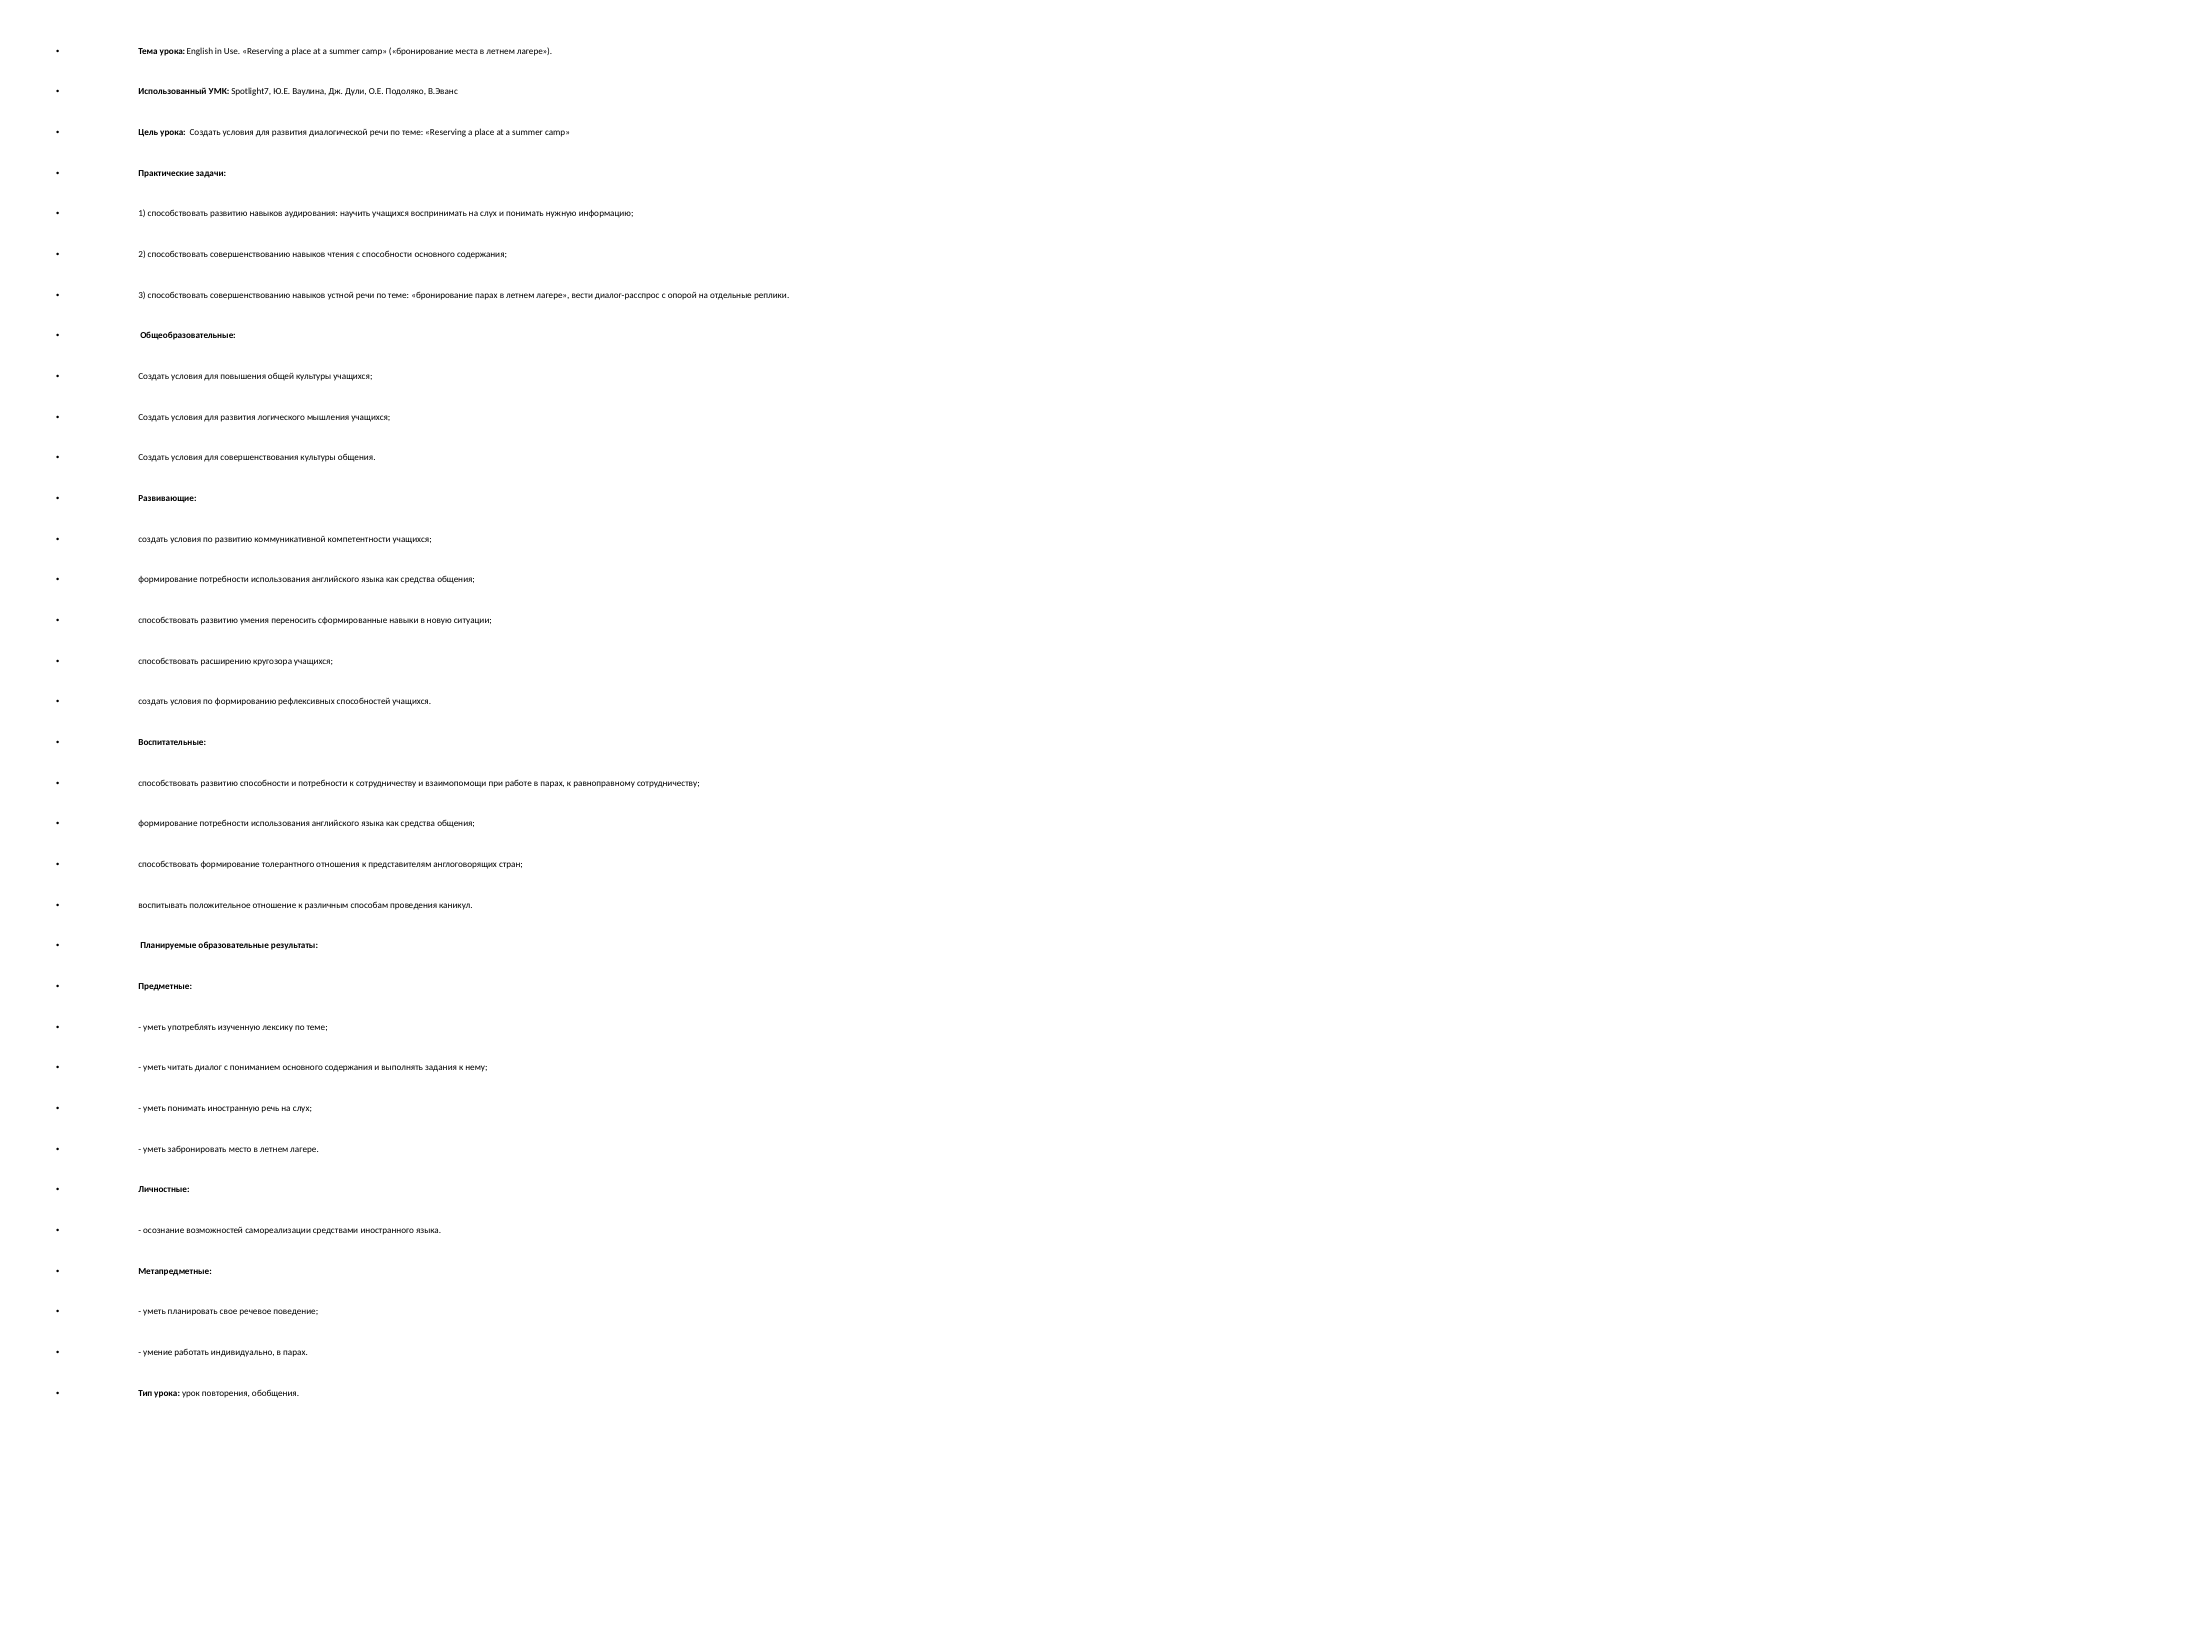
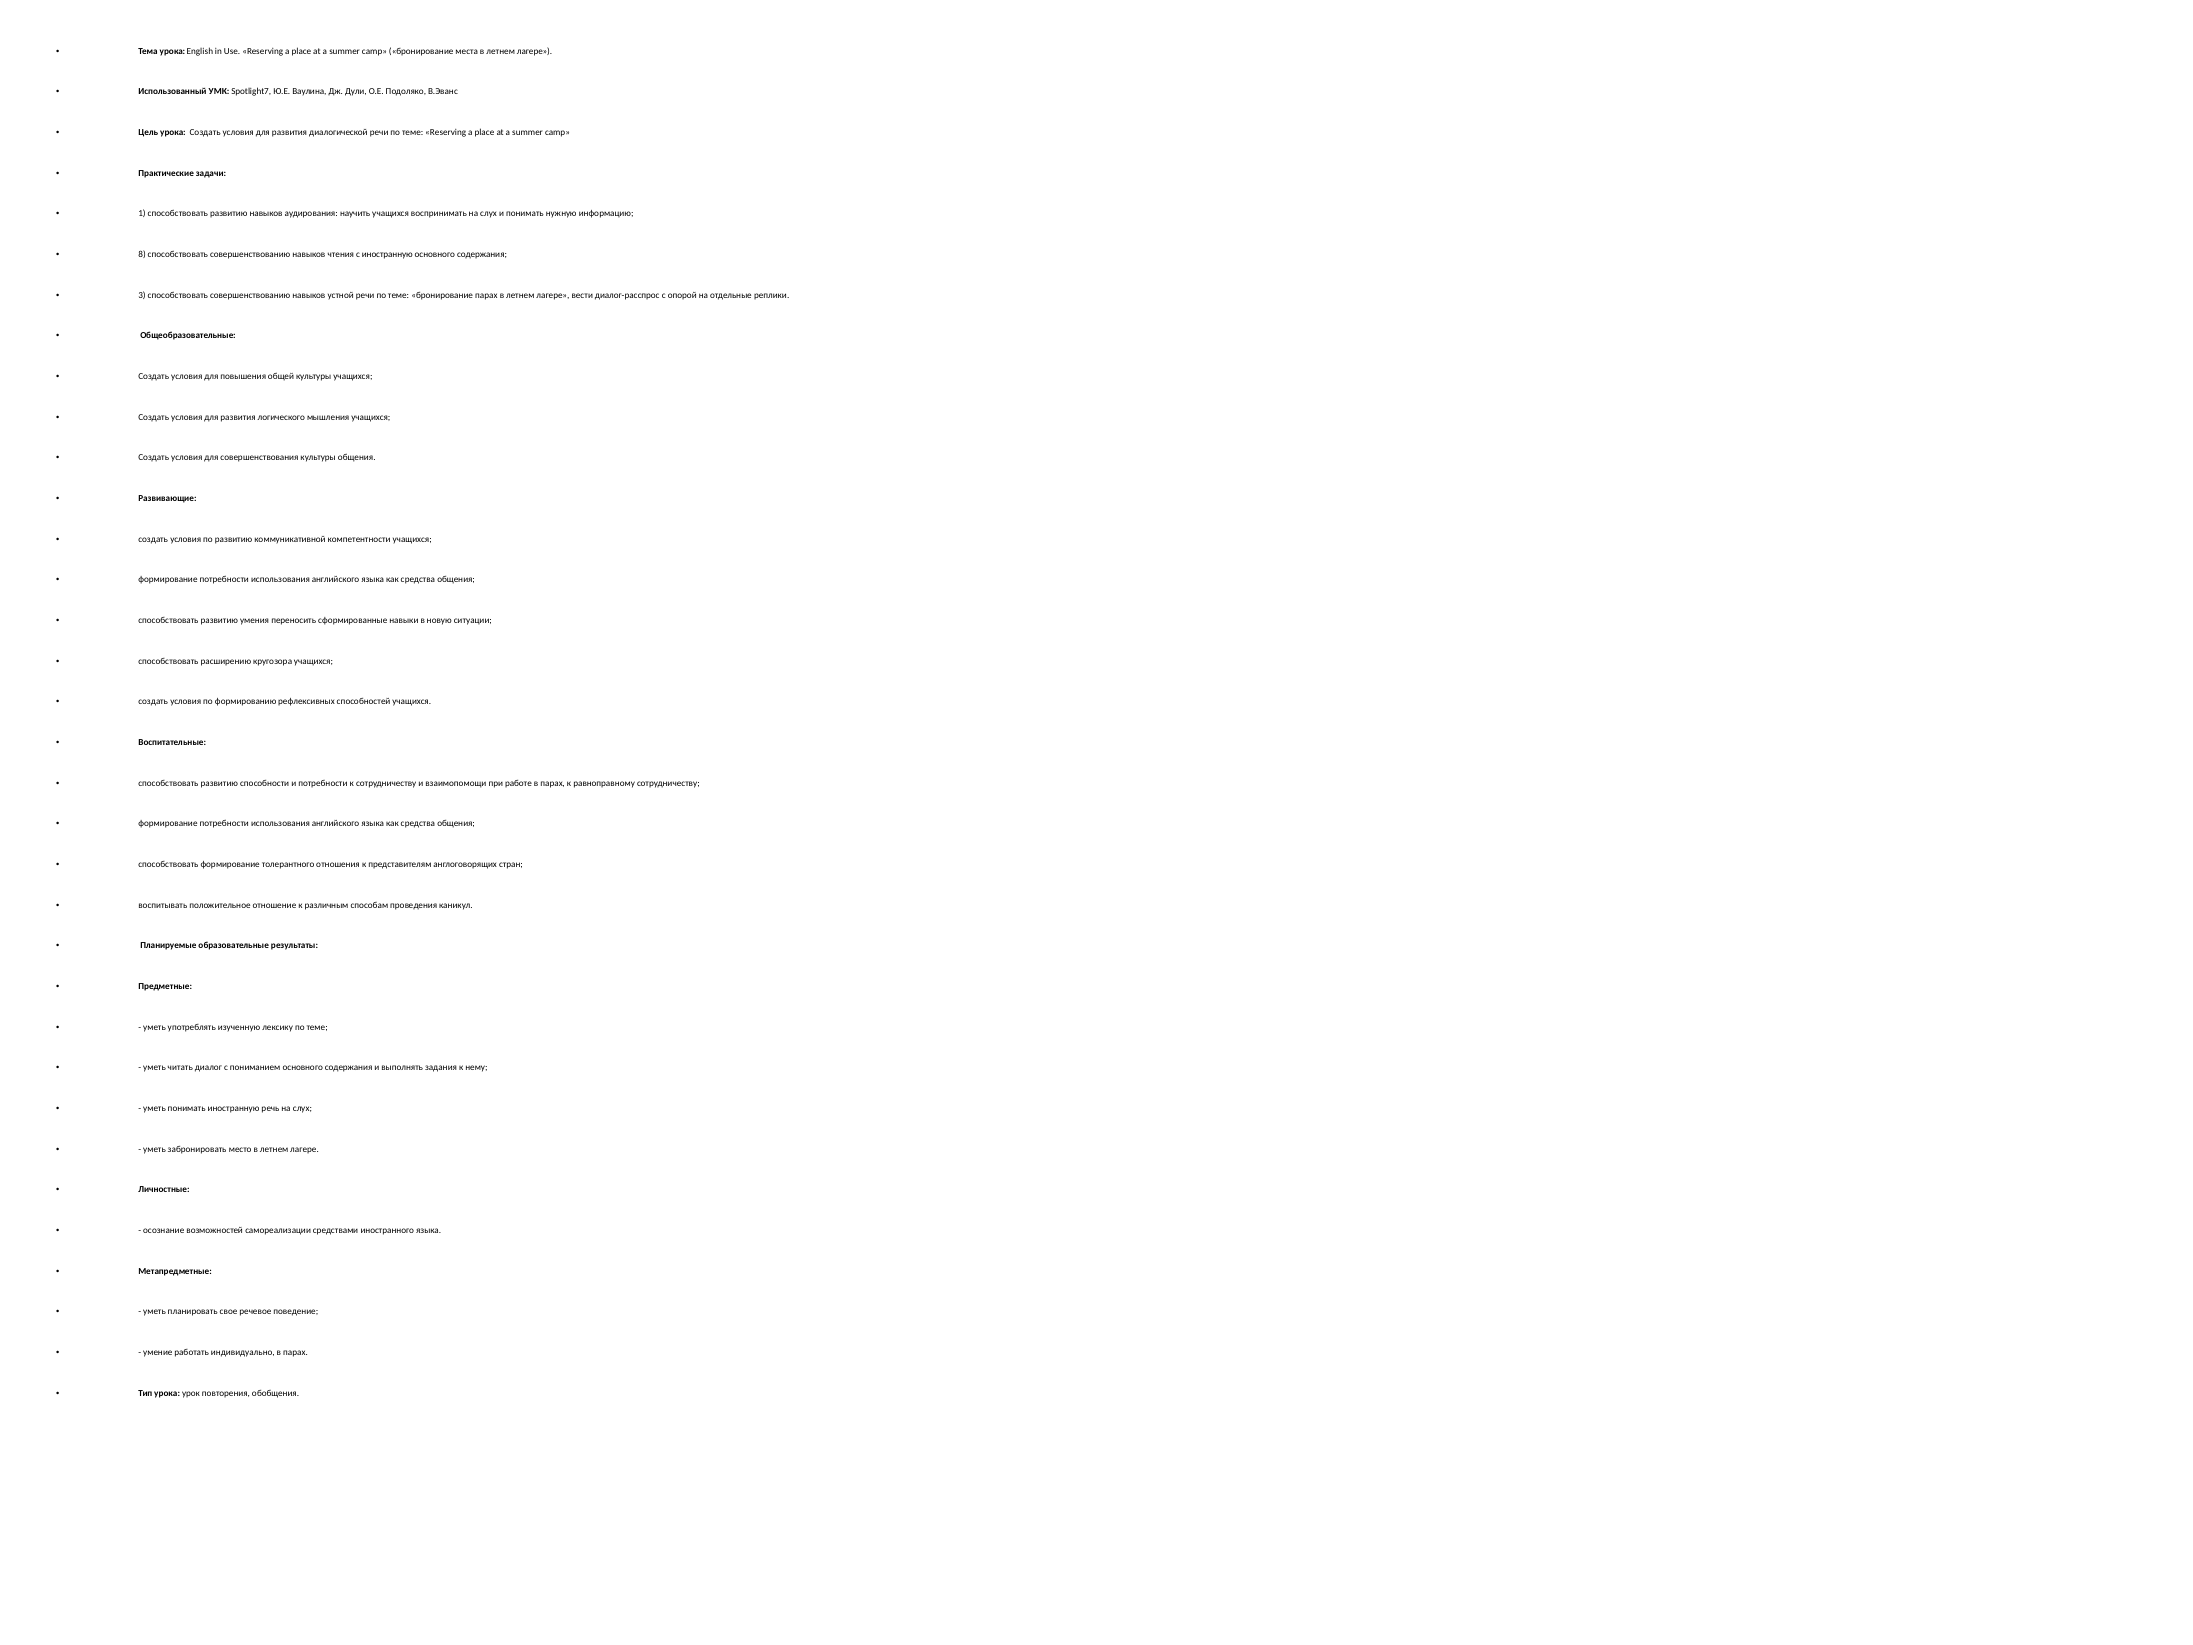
2: 2 -> 8 (142, 254)
с способности: способности -> иностранную (387, 254)
